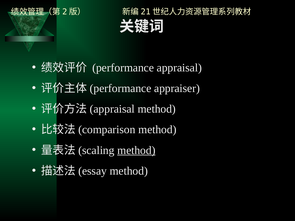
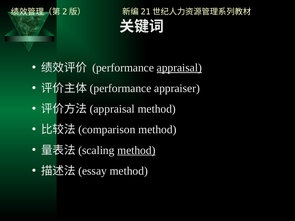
appraisal underline: none -> present (179, 68)
